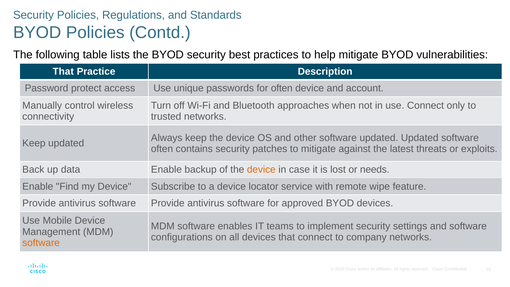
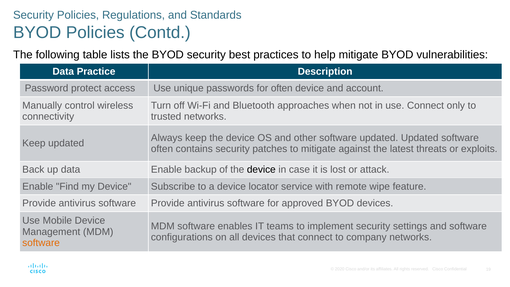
That: That -> Data (63, 72)
device colour: orange -> black (261, 170)
needs: needs -> attack (375, 170)
